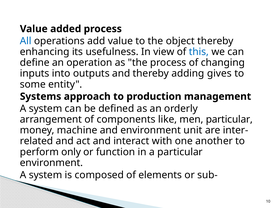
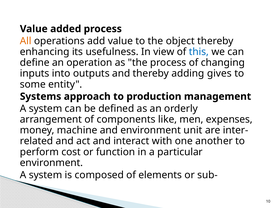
All colour: blue -> orange (26, 41)
men particular: particular -> expenses (229, 119)
only: only -> cost (71, 152)
